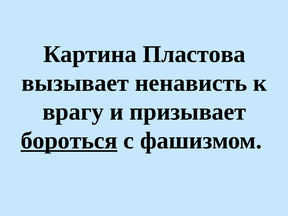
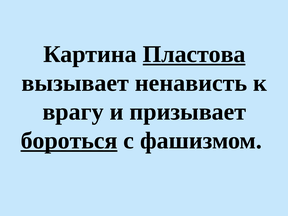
Пластова underline: none -> present (194, 54)
